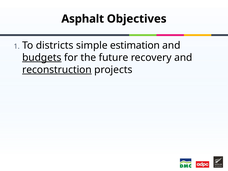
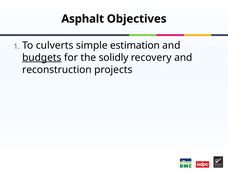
districts: districts -> culverts (55, 45)
future: future -> solidly (114, 58)
reconstruction underline: present -> none (57, 70)
